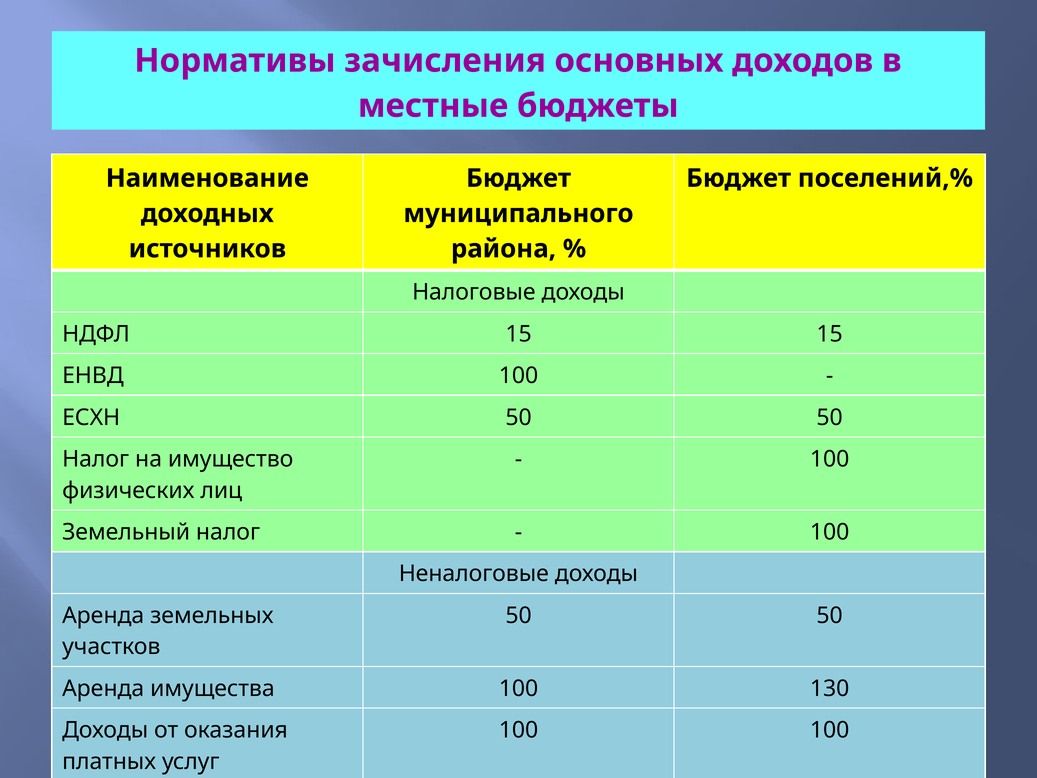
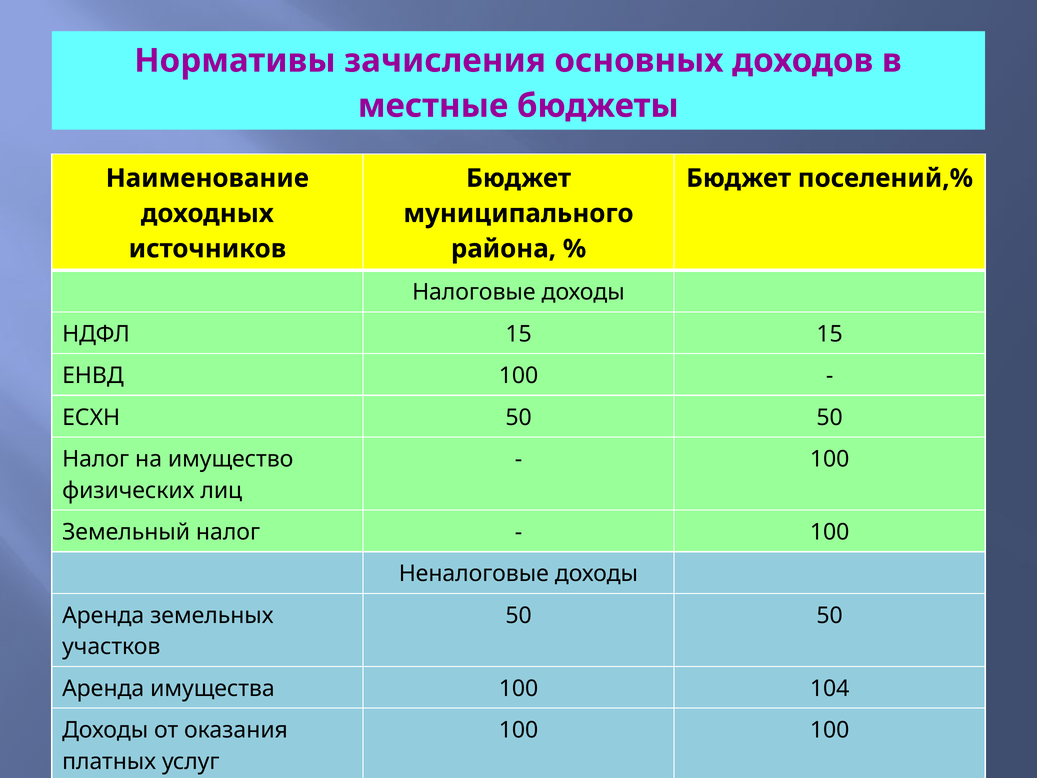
130: 130 -> 104 (830, 688)
